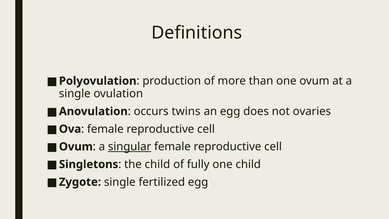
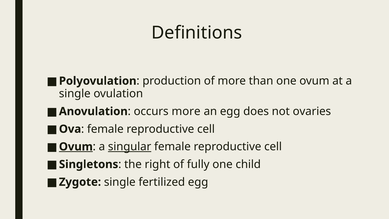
occurs twins: twins -> more (186, 111)
Ovum underline: none -> present (76, 147)
the child: child -> right (157, 164)
